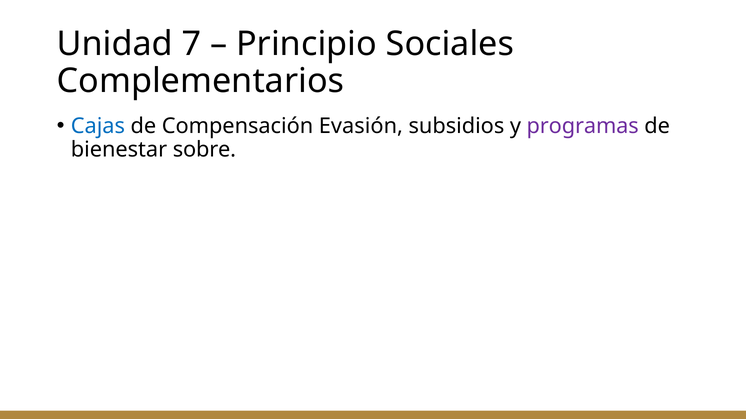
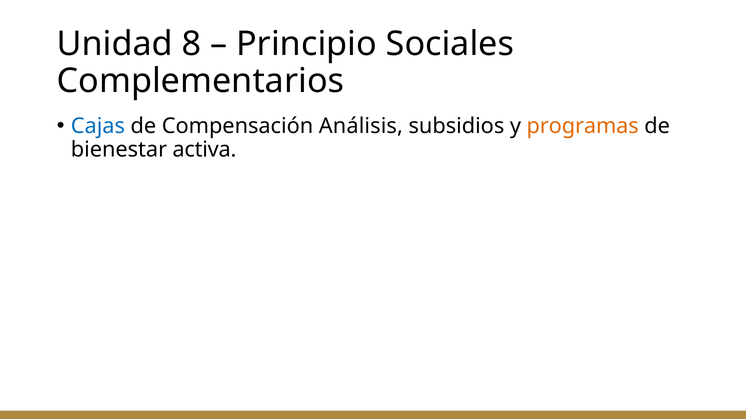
7: 7 -> 8 (192, 44)
Evasión: Evasión -> Análisis (361, 126)
programas colour: purple -> orange (583, 126)
sobre: sobre -> activa (204, 150)
